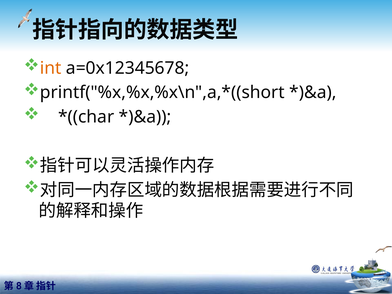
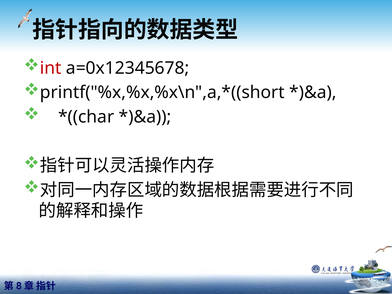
int colour: orange -> red (51, 68)
